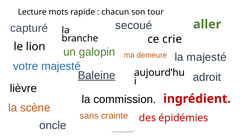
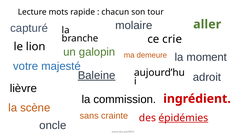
secoué: secoué -> molaire (134, 25)
la majesté: majesté -> moment (207, 57)
épidémies underline: none -> present (183, 118)
